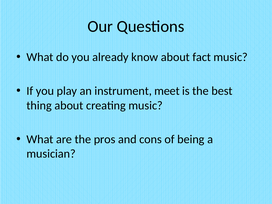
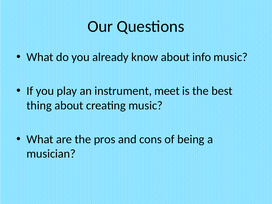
fact: fact -> info (202, 57)
